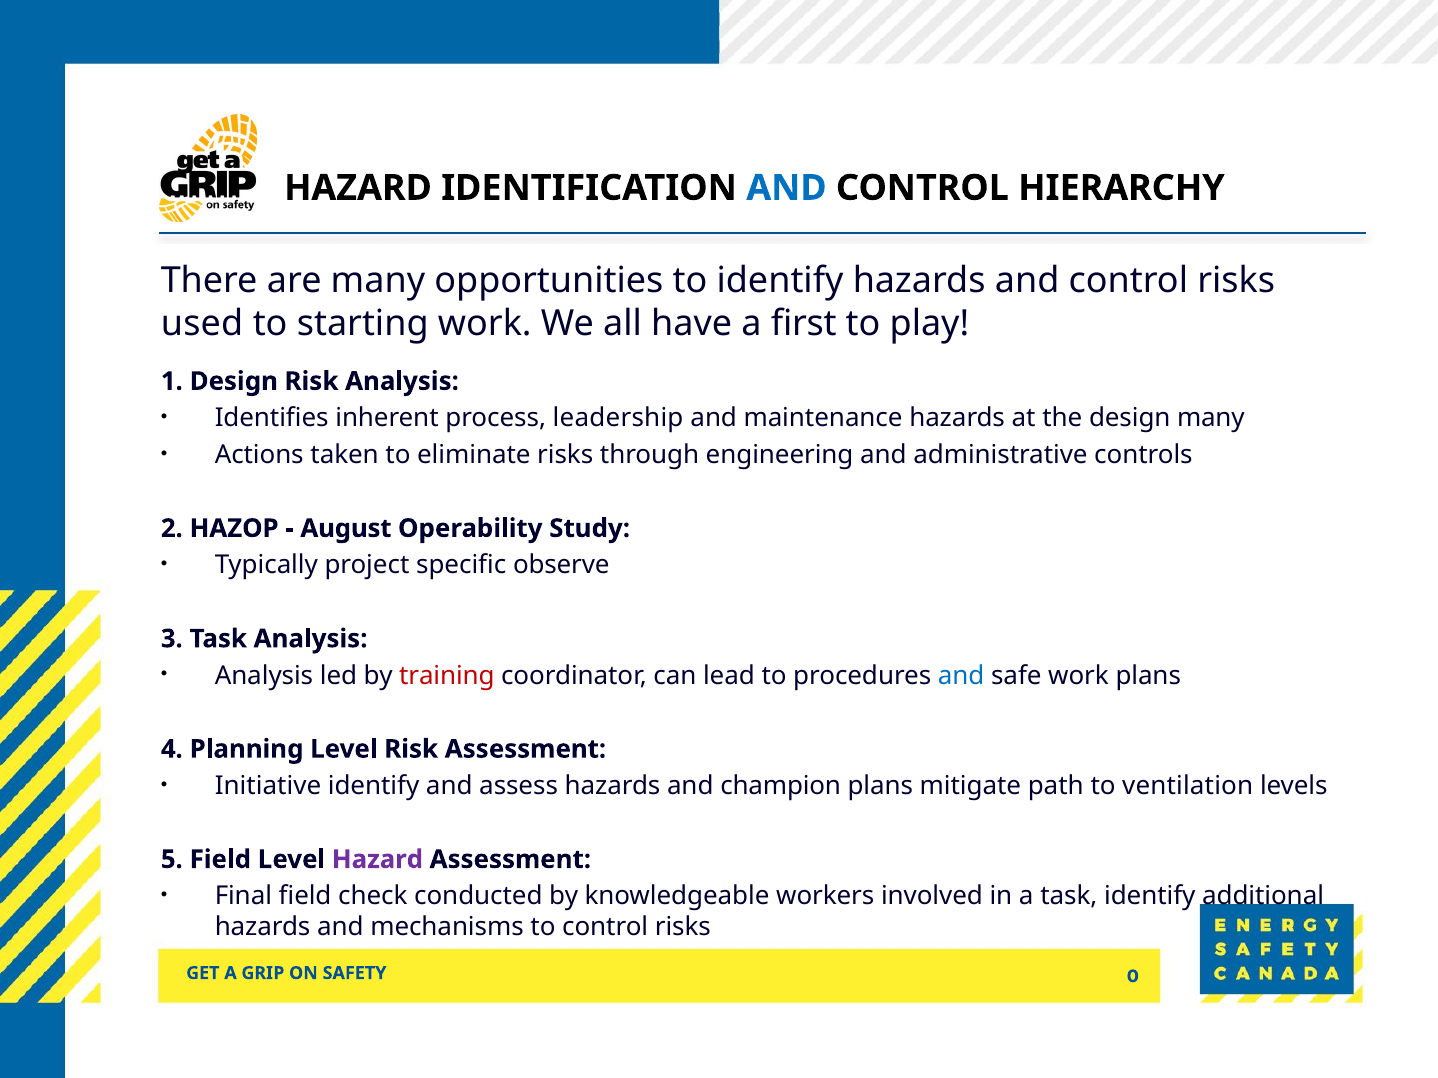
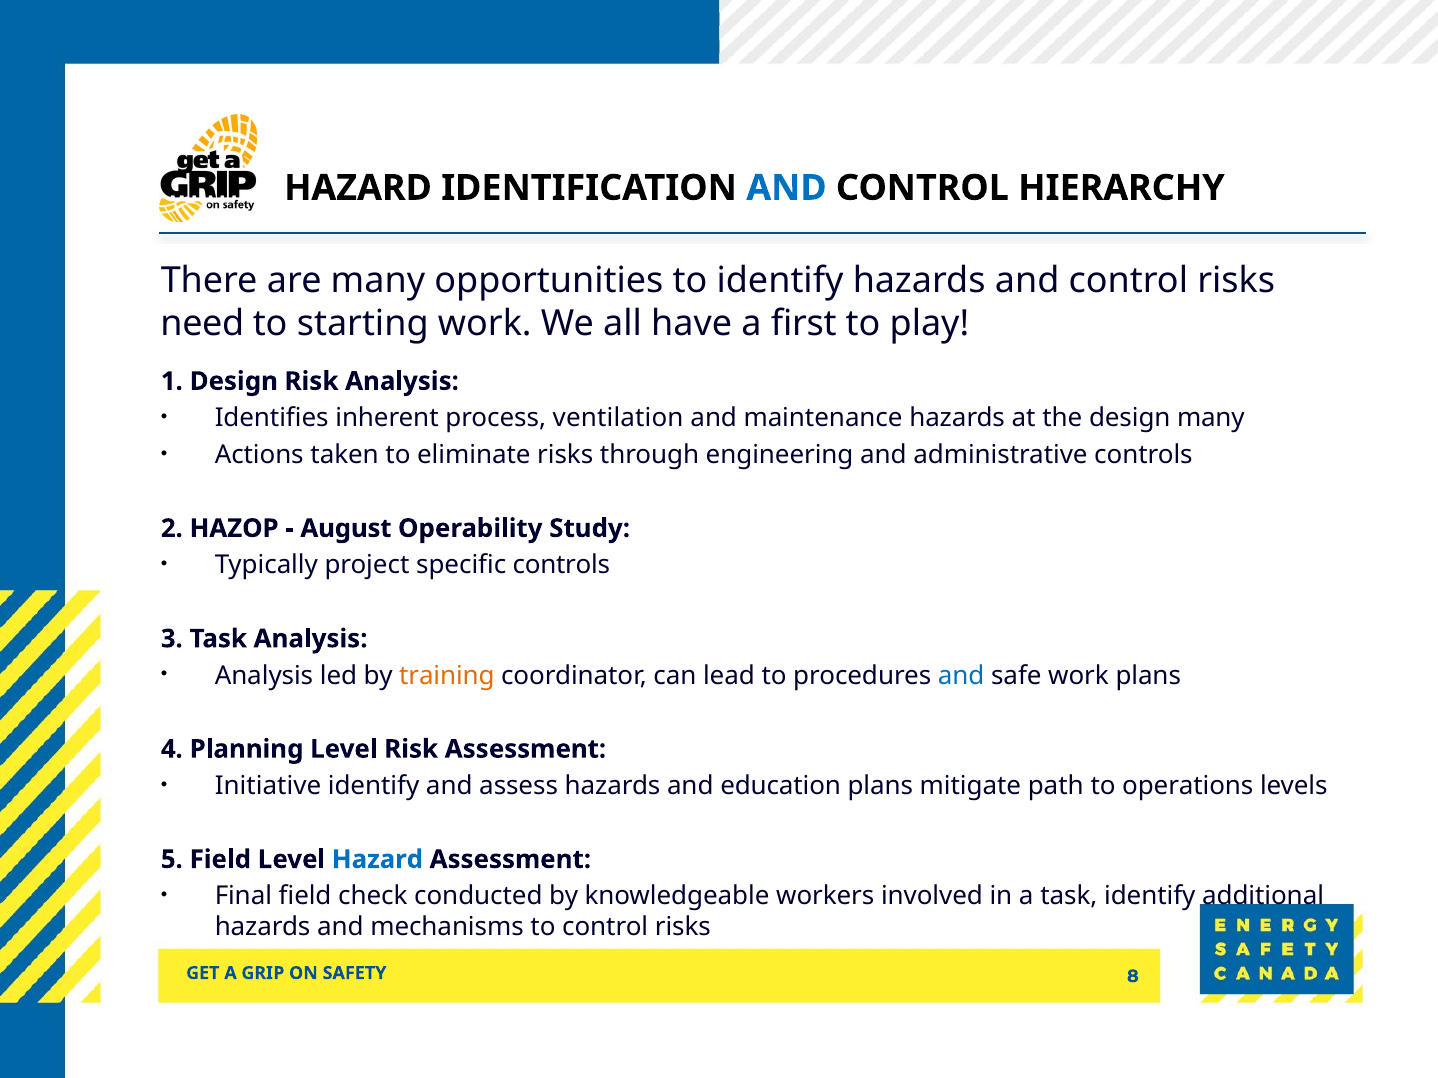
used: used -> need (202, 324)
leadership: leadership -> ventilation (618, 418)
specific observe: observe -> controls (561, 565)
training colour: red -> orange (447, 676)
champion: champion -> education (781, 786)
ventilation: ventilation -> operations (1188, 786)
Hazard colour: purple -> blue (377, 860)
0: 0 -> 8 (1133, 977)
